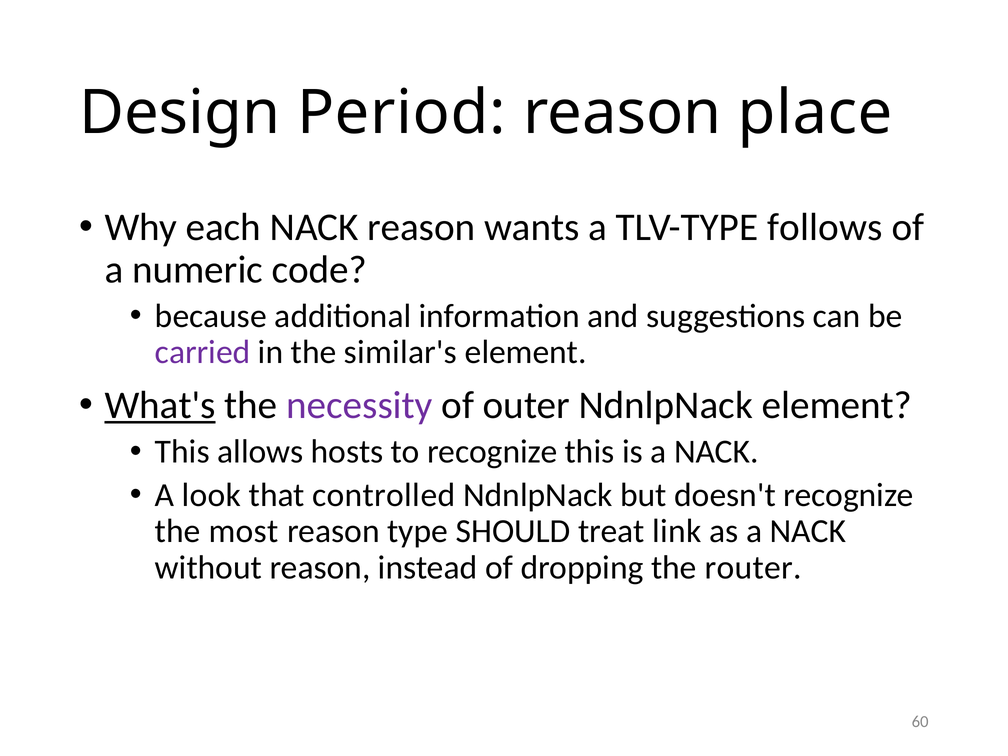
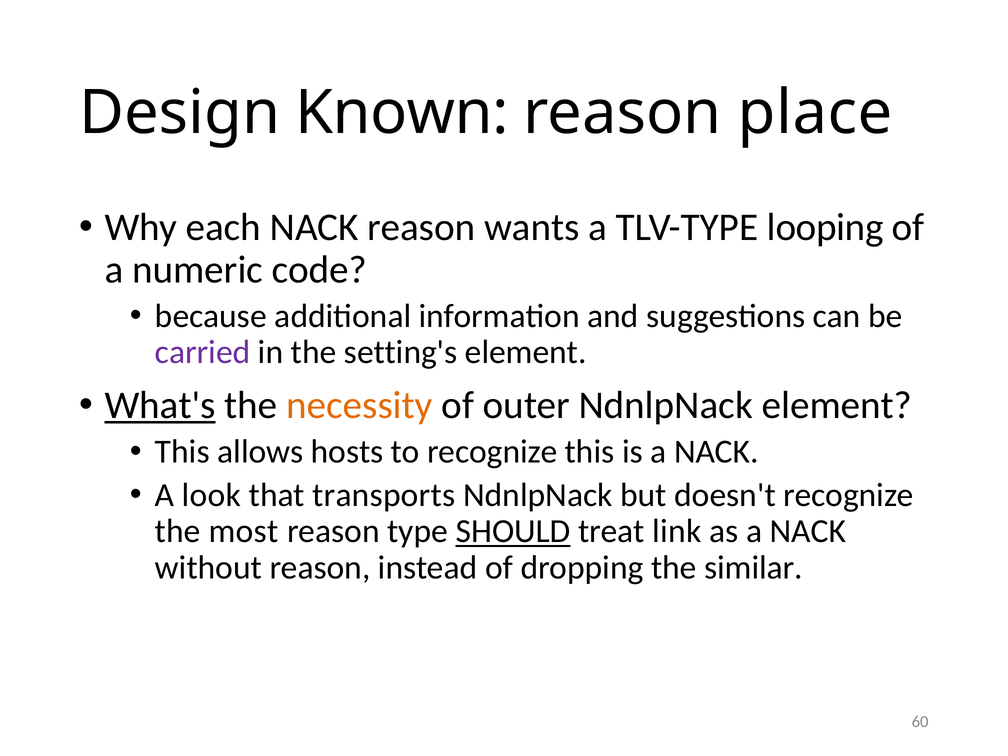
Period: Period -> Known (402, 113)
follows: follows -> looping (825, 227)
similar's: similar's -> setting's (401, 352)
necessity colour: purple -> orange (359, 405)
controlled: controlled -> transports (384, 495)
SHOULD underline: none -> present (513, 531)
router: router -> similar (754, 568)
